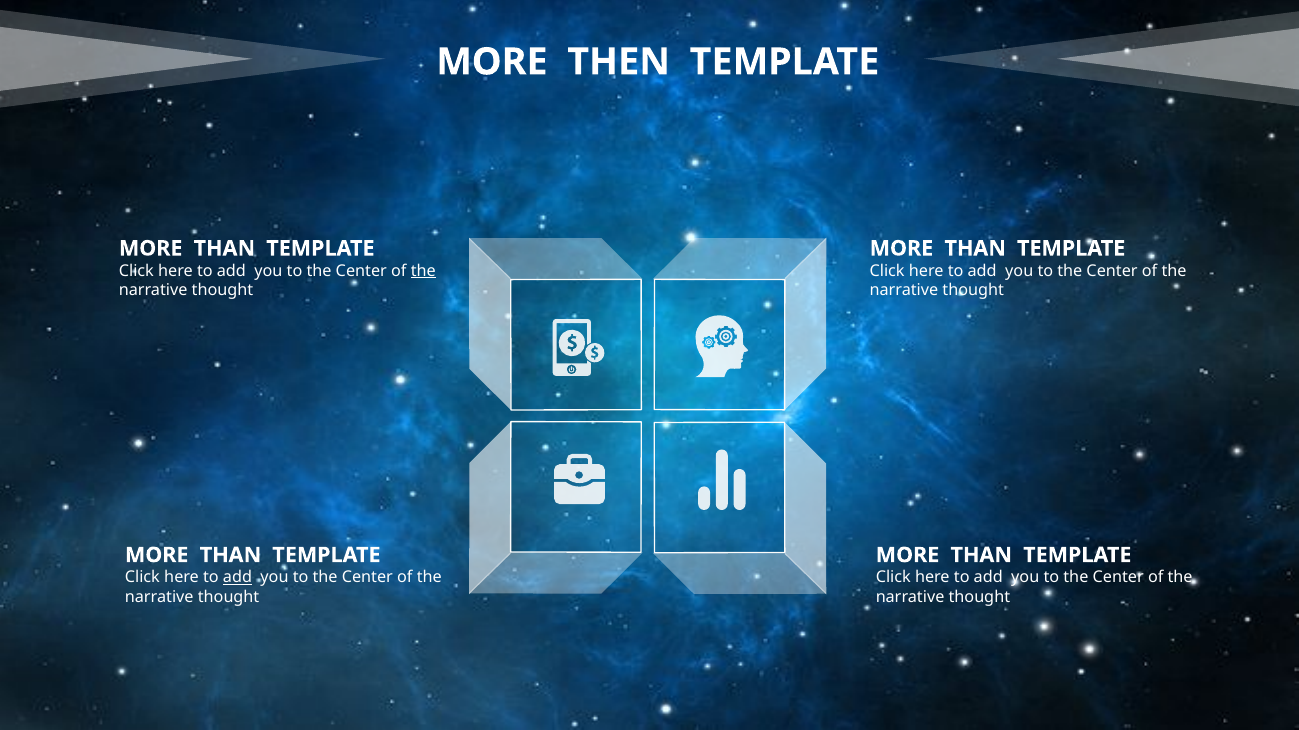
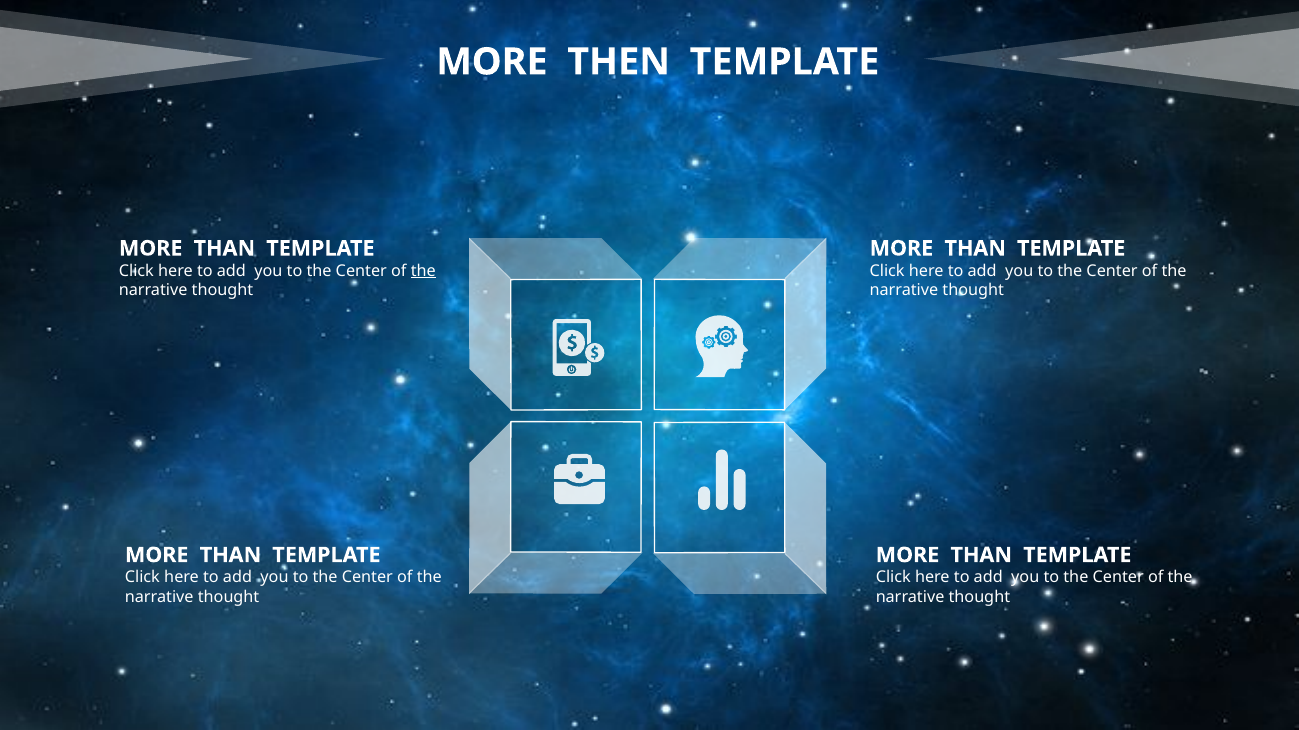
add underline: present -> none (237, 578)
